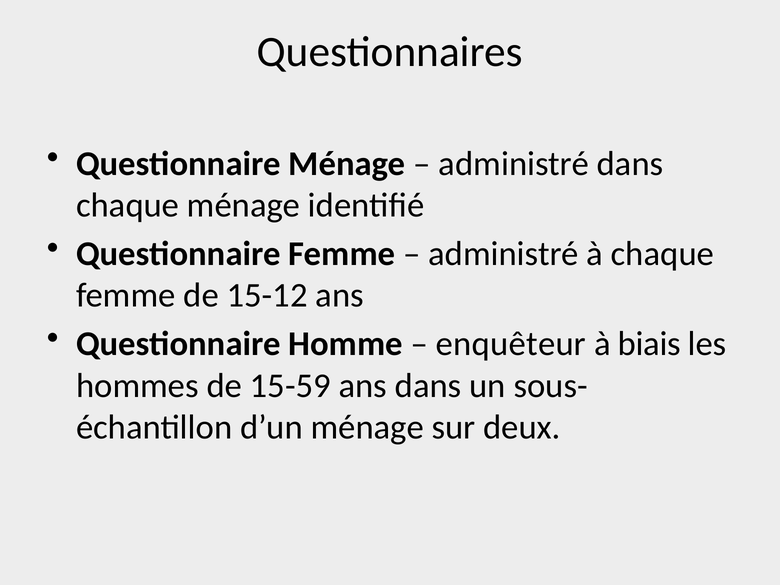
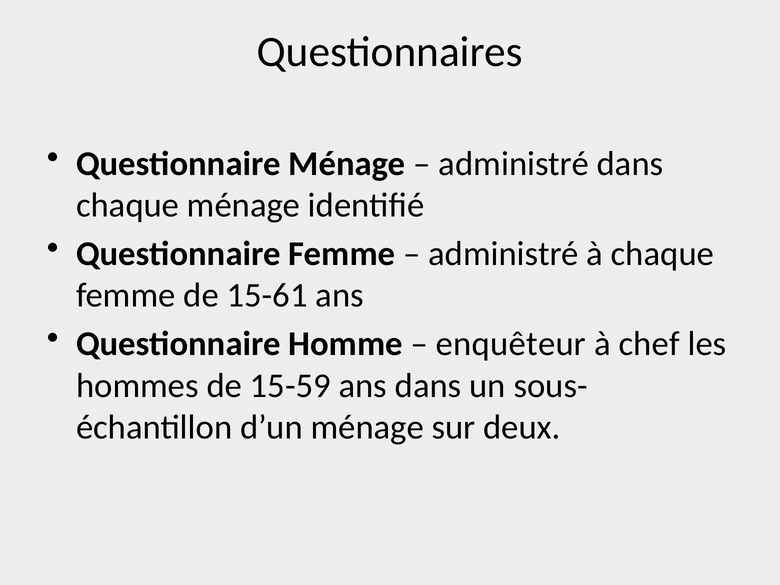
15-12: 15-12 -> 15-61 (267, 295)
biais: biais -> chef (649, 344)
